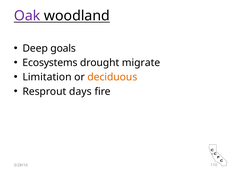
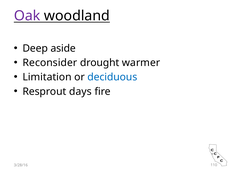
goals: goals -> aside (63, 48)
Ecosystems: Ecosystems -> Reconsider (50, 63)
migrate: migrate -> warmer (141, 63)
deciduous colour: orange -> blue (112, 77)
